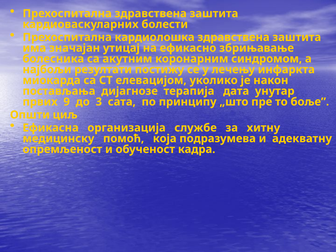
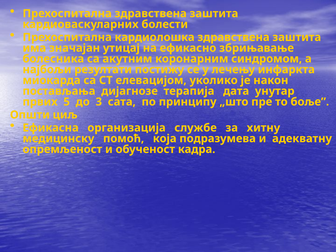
9: 9 -> 5 (67, 102)
